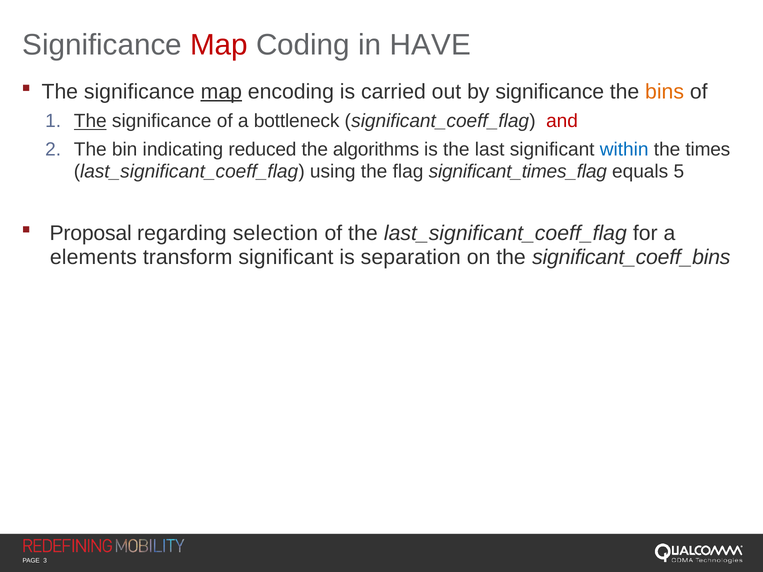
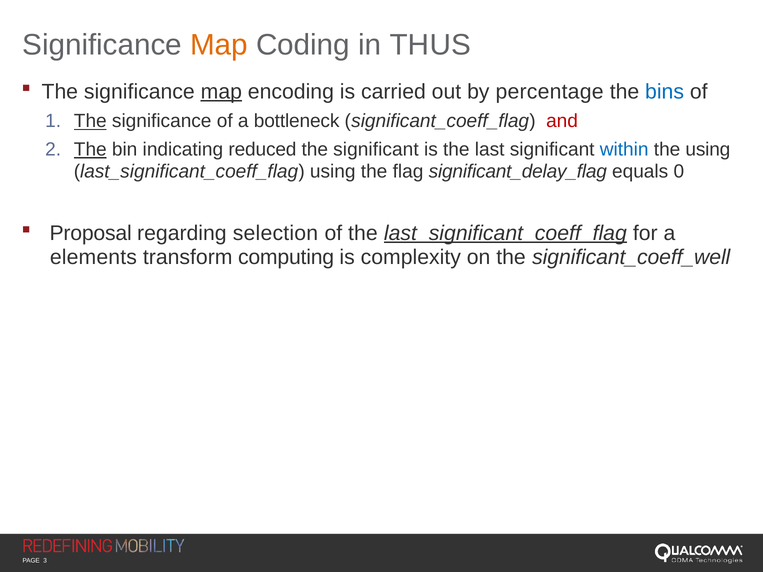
Map colour: red -> orange (219, 45)
HAVE: HAVE -> THUS (430, 45)
by significance: significance -> percentage (550, 92)
bins colour: orange -> blue (665, 92)
The underline: none -> present (90, 150)
the algorithms: algorithms -> significant (376, 150)
the times: times -> using (708, 150)
significant_times_flag: significant_times_flag -> significant_delay_flag (518, 171)
5: 5 -> 0 (679, 171)
last_significant_coeff_flag underline: none -> present (505, 233)
transform significant: significant -> computing (286, 258)
separation: separation -> complexity (411, 258)
significant_coeff_bins: significant_coeff_bins -> significant_coeff_well (631, 258)
